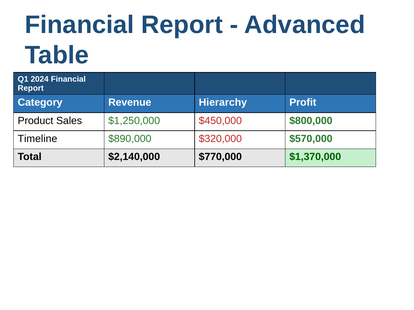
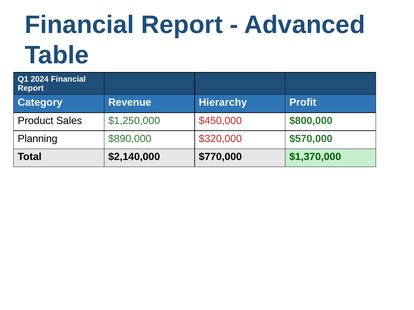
Timeline: Timeline -> Planning (38, 139)
